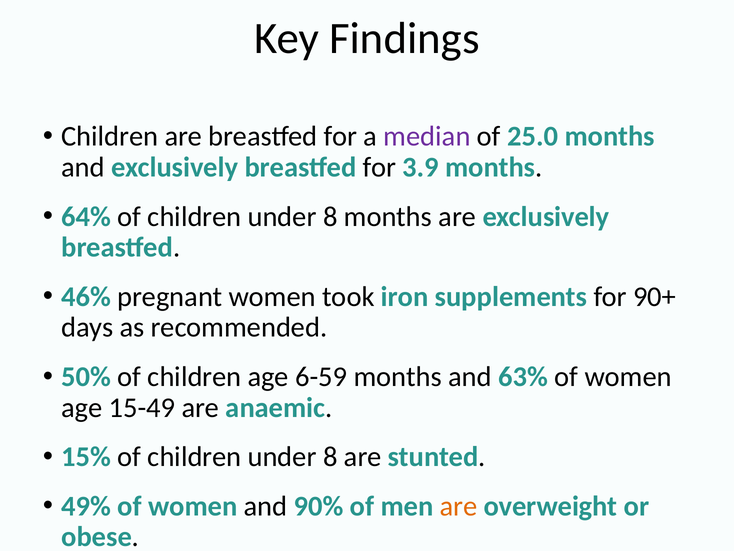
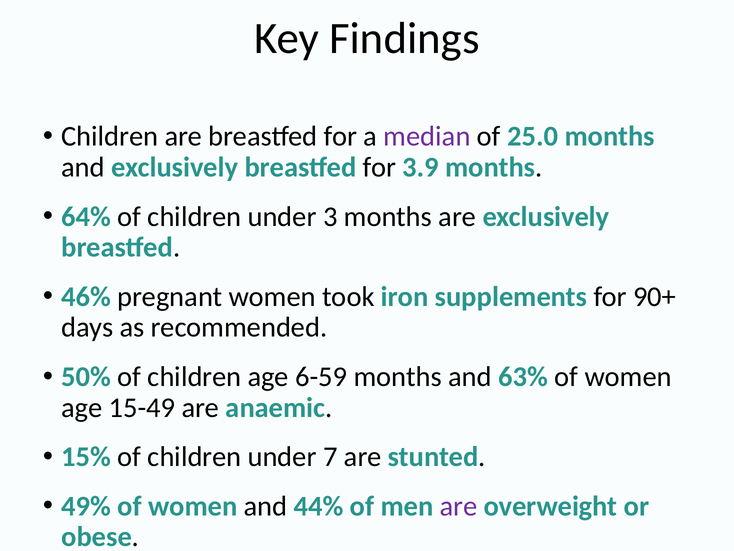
8: 8 -> 3 (330, 216)
8: 8 -> 7 (330, 456)
90%: 90% -> 44% (319, 506)
are colour: orange -> purple (459, 506)
